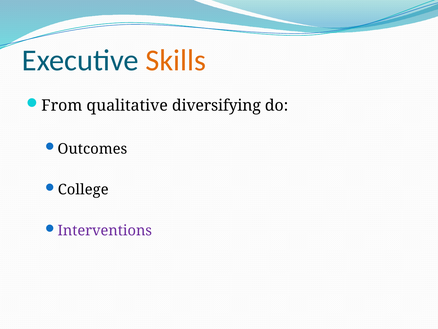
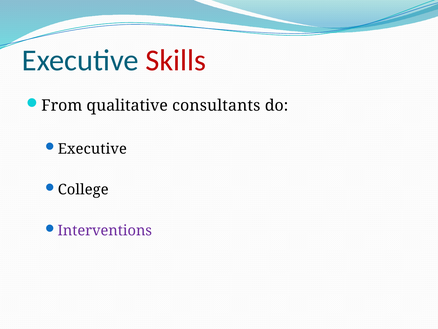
Skills colour: orange -> red (176, 61)
diversifying: diversifying -> consultants (216, 105)
Outcomes: Outcomes -> Executive (92, 149)
